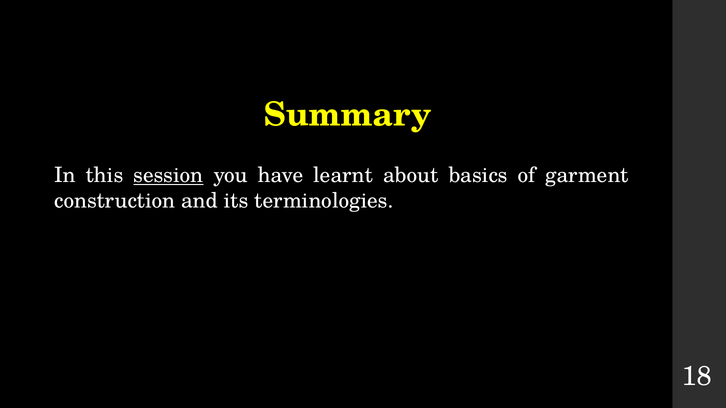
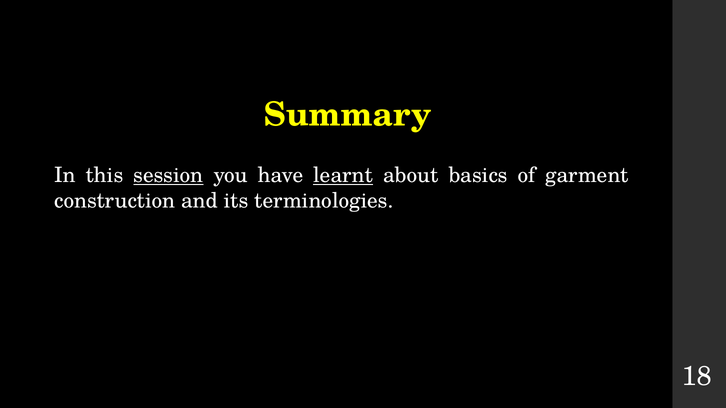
learnt underline: none -> present (343, 176)
